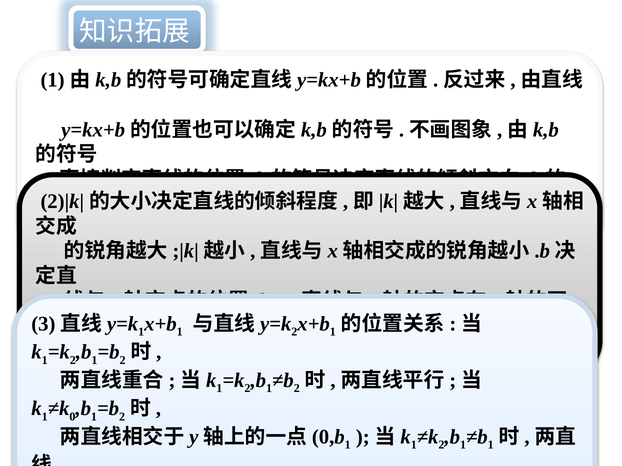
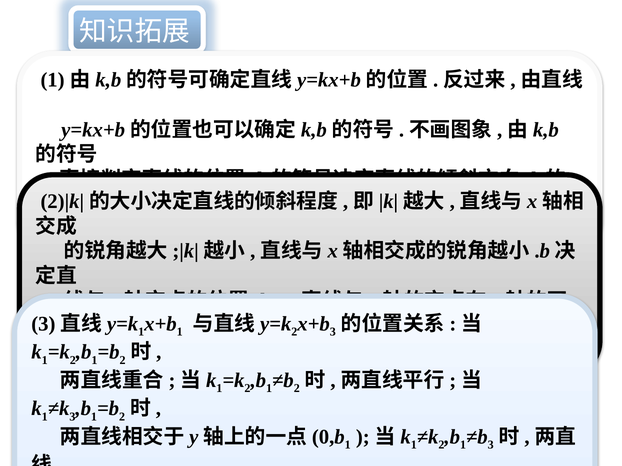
1: 1 -> 3 (333, 332)
0: 0 -> 3 (72, 417)
1: 1 -> 3 (491, 445)
